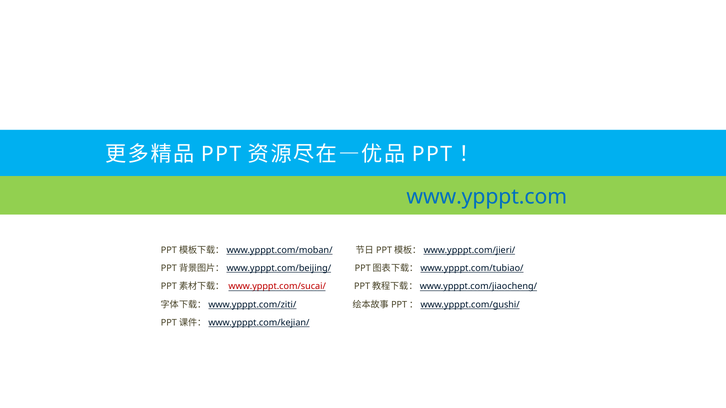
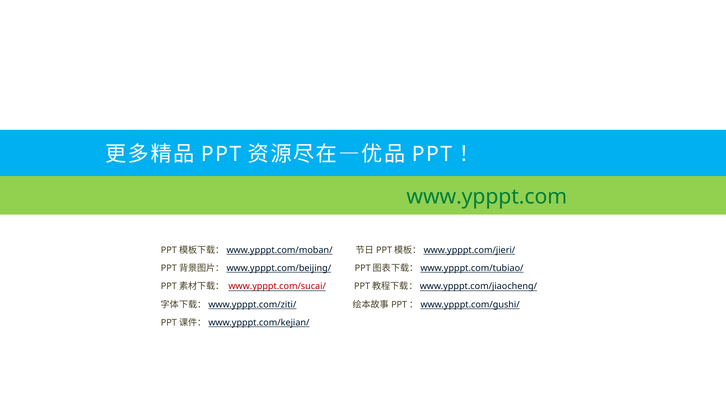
www.ypppt.com colour: blue -> green (487, 197)
